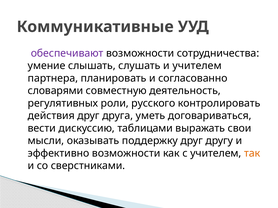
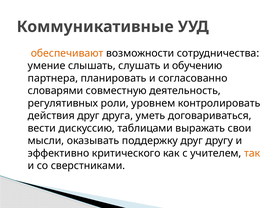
обеспечивают colour: purple -> orange (67, 53)
и учителем: учителем -> обучению (197, 66)
русского: русского -> уровнем (153, 103)
эффективно возможности: возможности -> критического (126, 154)
